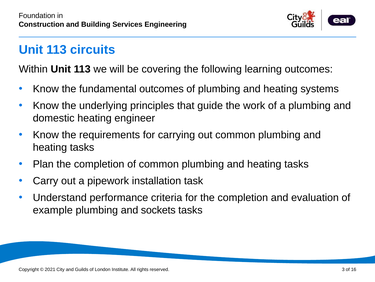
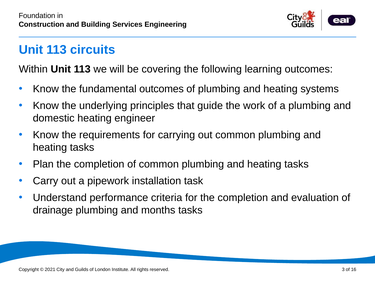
example: example -> drainage (53, 210)
sockets: sockets -> months (158, 210)
